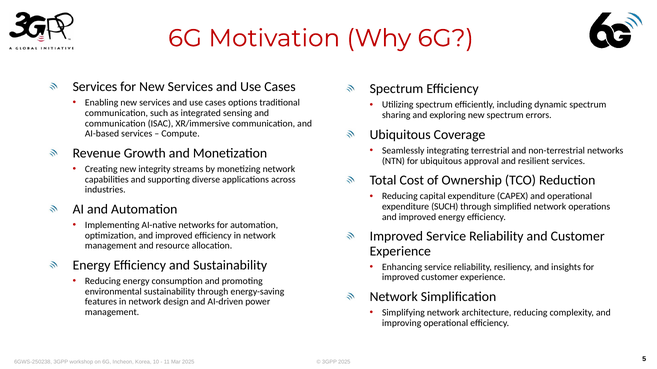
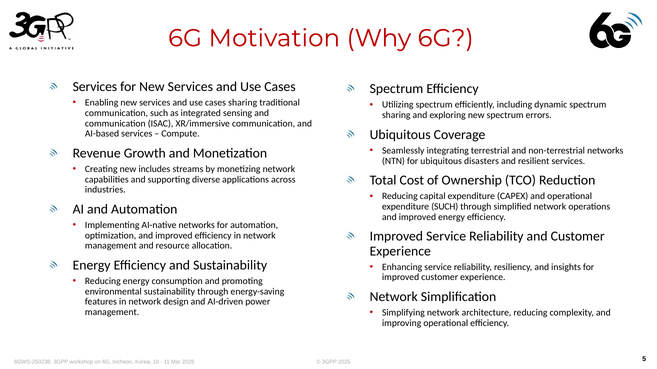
cases options: options -> sharing (243, 103)
approval: approval -> disasters (482, 161)
integrity: integrity -> includes (154, 169)
